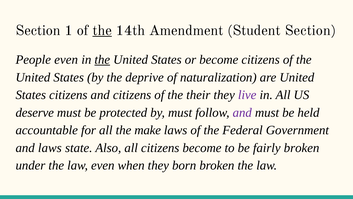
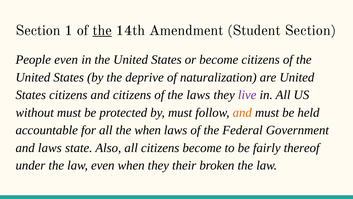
the underline: present -> none (102, 60)
the their: their -> laws (198, 95)
deserve: deserve -> without (35, 112)
and colour: purple -> orange (242, 112)
the make: make -> when (148, 130)
fairly broken: broken -> thereof (302, 147)
born: born -> their (184, 165)
